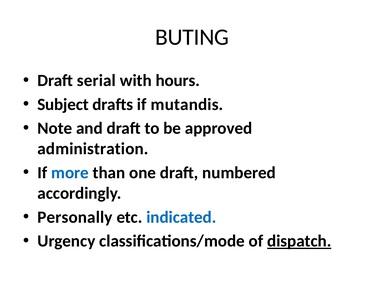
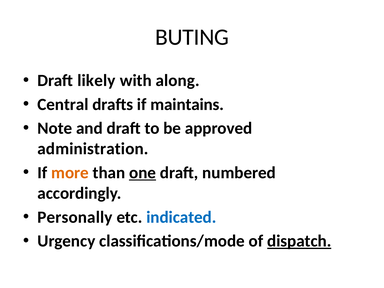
serial: serial -> likely (96, 81)
hours: hours -> along (178, 81)
Subject: Subject -> Central (63, 104)
mutandis: mutandis -> maintains (187, 104)
more colour: blue -> orange (70, 173)
one underline: none -> present (143, 173)
